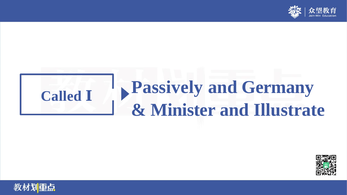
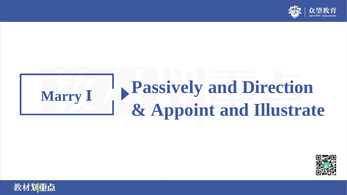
Called: Called -> Marry (61, 96)
Germany: Germany -> Direction (278, 87)
Minister: Minister -> Appoint (183, 110)
